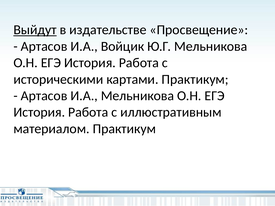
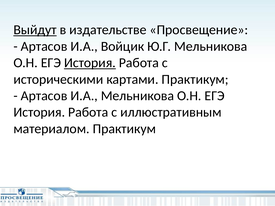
История underline: none -> present (90, 63)
